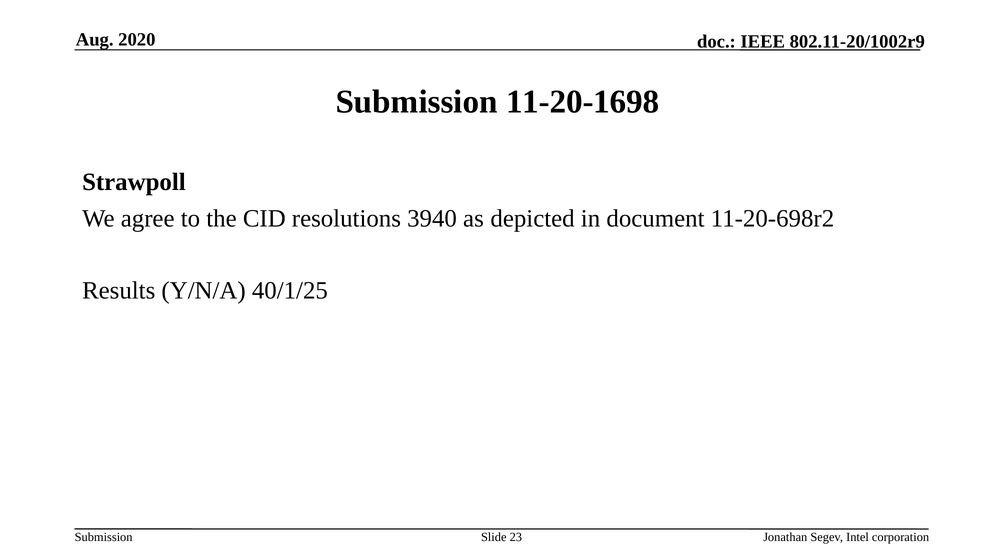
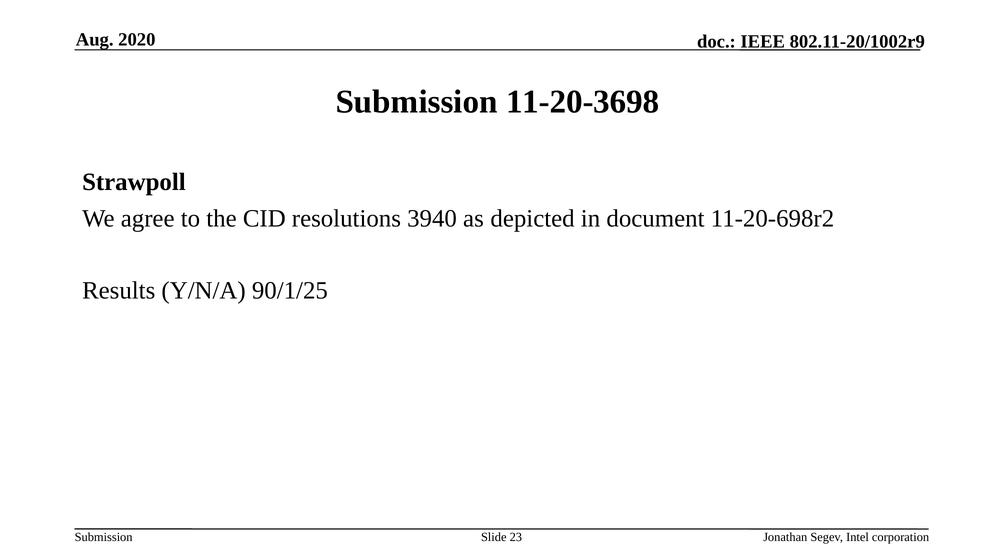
11-20-1698: 11-20-1698 -> 11-20-3698 (583, 102)
40/1/25: 40/1/25 -> 90/1/25 (290, 290)
